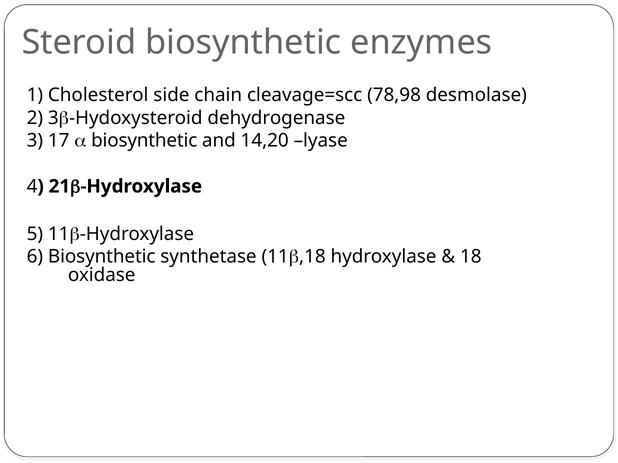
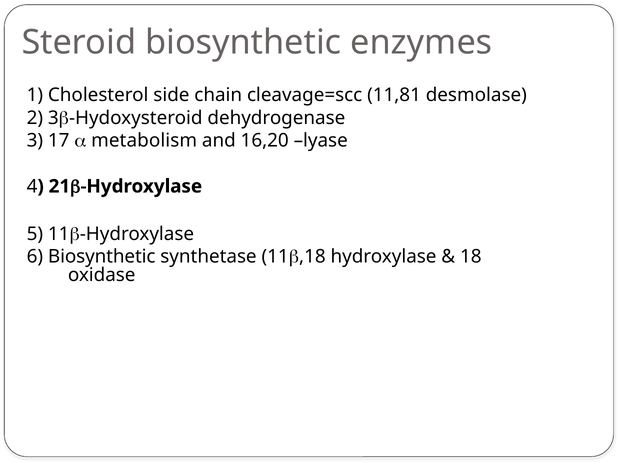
78,98: 78,98 -> 11,81 (394, 95)
biosynthetic: biosynthetic -> metabolism (144, 141)
14,20: 14,20 -> 16,20 (265, 141)
